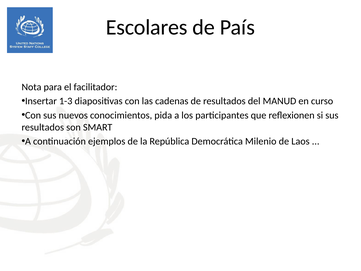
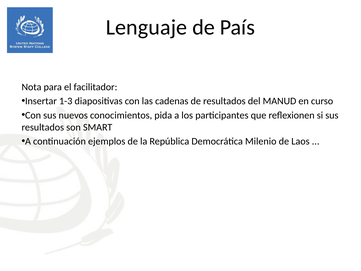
Escolares: Escolares -> Lenguaje (146, 27)
